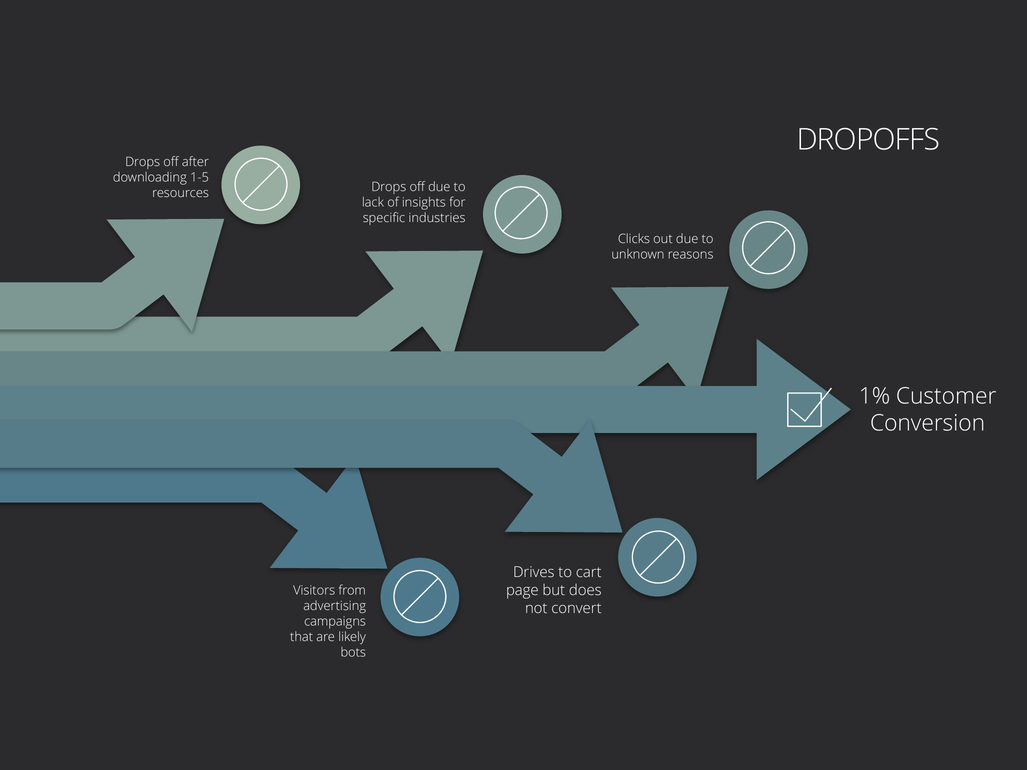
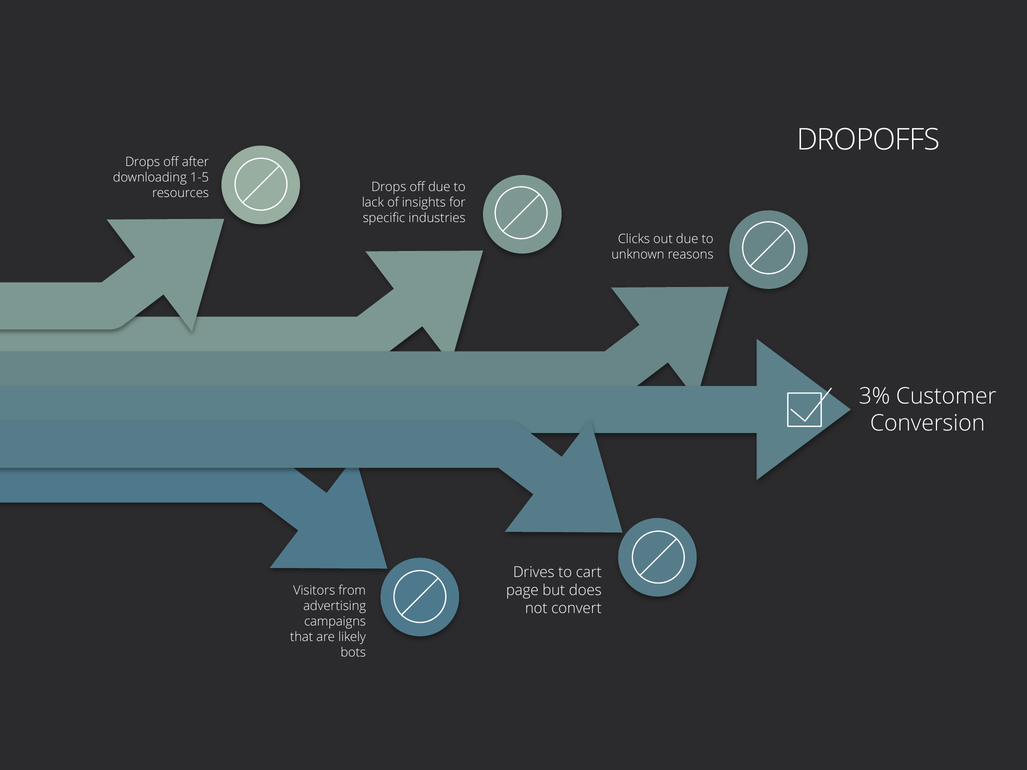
1%: 1% -> 3% (874, 396)
